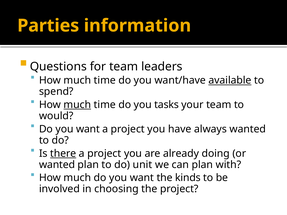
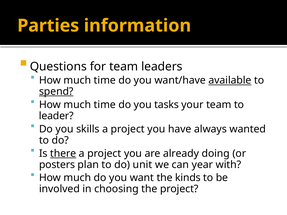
spend underline: none -> present (56, 92)
much underline: present -> none (77, 105)
would: would -> leader (56, 116)
want: want -> skills (88, 129)
wanted: wanted -> posters (57, 165)
can plan: plan -> year (202, 165)
